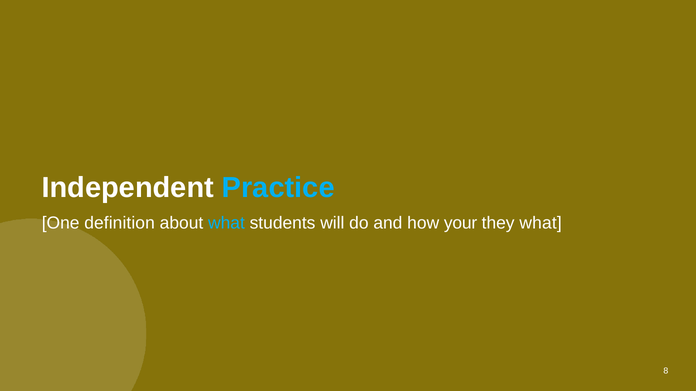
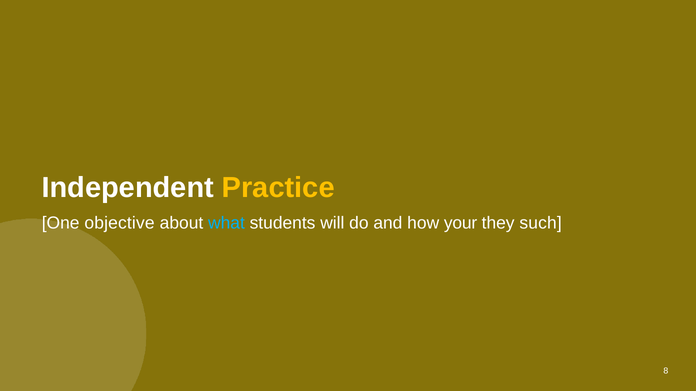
Practice colour: light blue -> yellow (278, 188)
definition: definition -> objective (120, 223)
they what: what -> such (541, 223)
